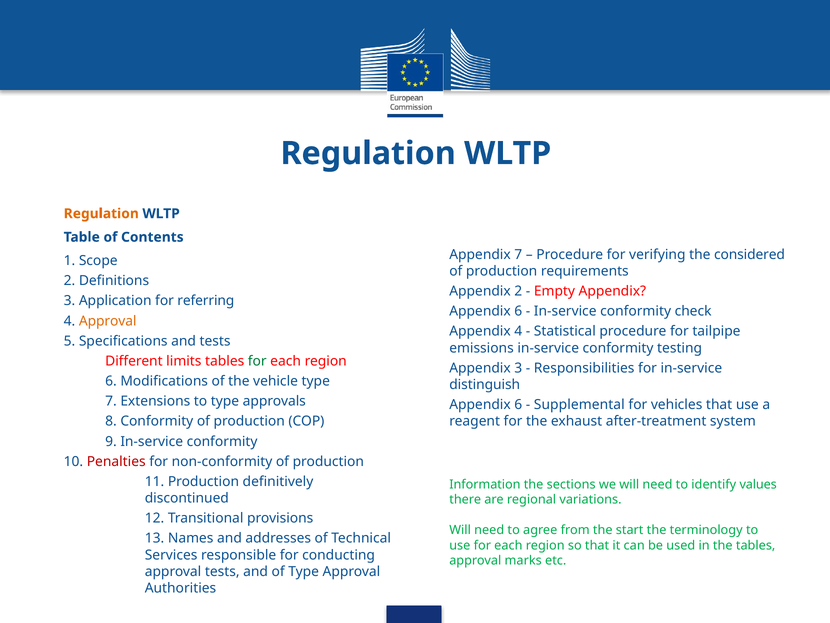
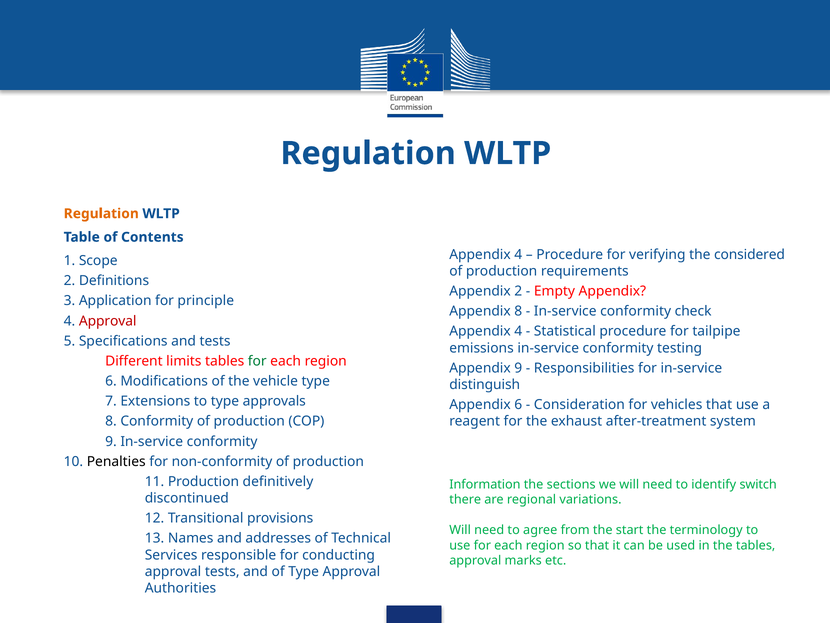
7: 7 -> 4 (518, 254)
referring: referring -> principle (206, 301)
6: 6 -> 8 (518, 311)
Approval colour: orange -> red (108, 321)
Appendix 3: 3 -> 9 (518, 368)
Supplemental: Supplemental -> Consideration (579, 404)
Penalties colour: red -> black (116, 461)
values: values -> switch (758, 484)
